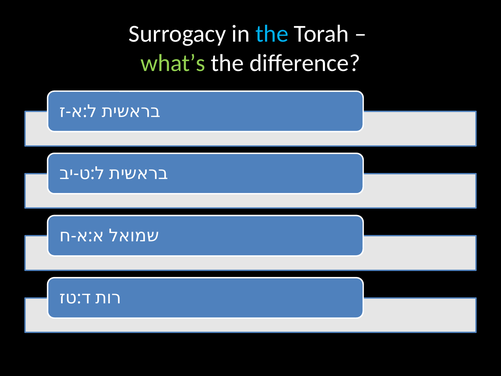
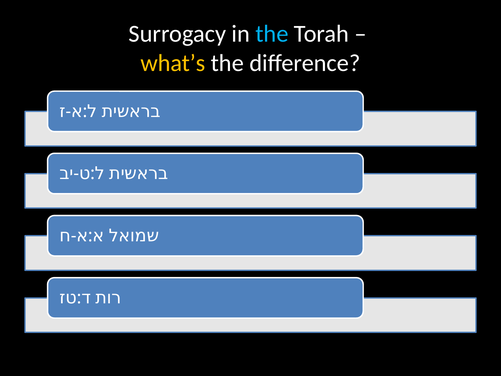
what’s colour: light green -> yellow (173, 63)
